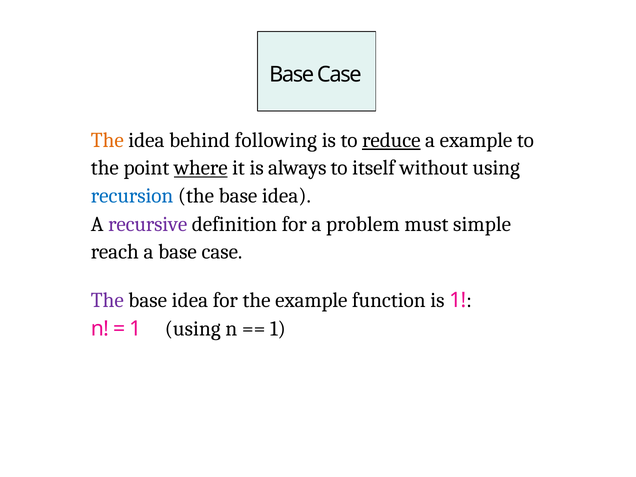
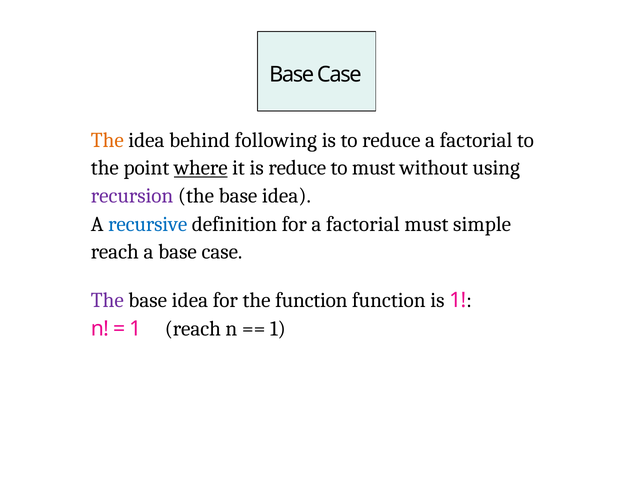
reduce underline: present -> none (391, 140)
example: example -> factorial (476, 140)
is always: always -> reduce (297, 168)
to itself: itself -> must (374, 168)
recursion colour: blue -> purple (132, 196)
recursive colour: purple -> blue (148, 224)
for a problem: problem -> factorial (363, 224)
the example: example -> function (311, 300)
1 using: using -> reach (193, 329)
